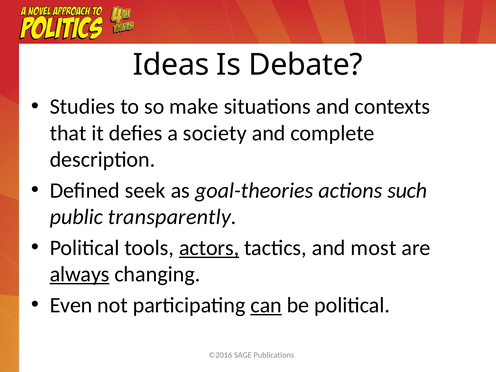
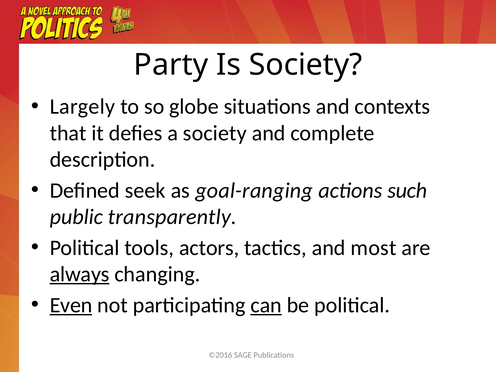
Ideas: Ideas -> Party (171, 65)
Is Debate: Debate -> Society (306, 65)
Studies: Studies -> Largely (82, 107)
make: make -> globe (194, 107)
goal-theories: goal-theories -> goal-ranging (254, 190)
actors underline: present -> none (209, 248)
Even underline: none -> present (71, 305)
